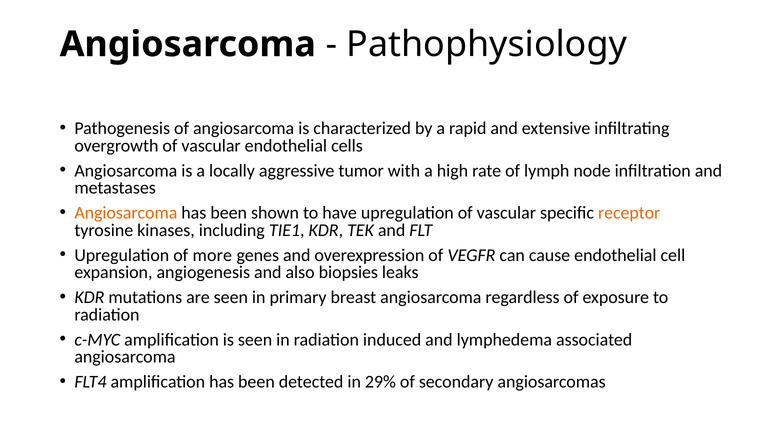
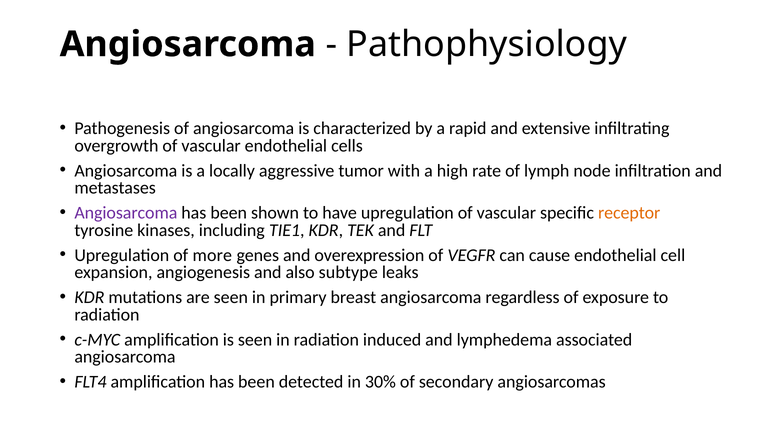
Angiosarcoma colour: orange -> purple (126, 213)
biopsies: biopsies -> subtype (348, 272)
29%: 29% -> 30% (380, 381)
